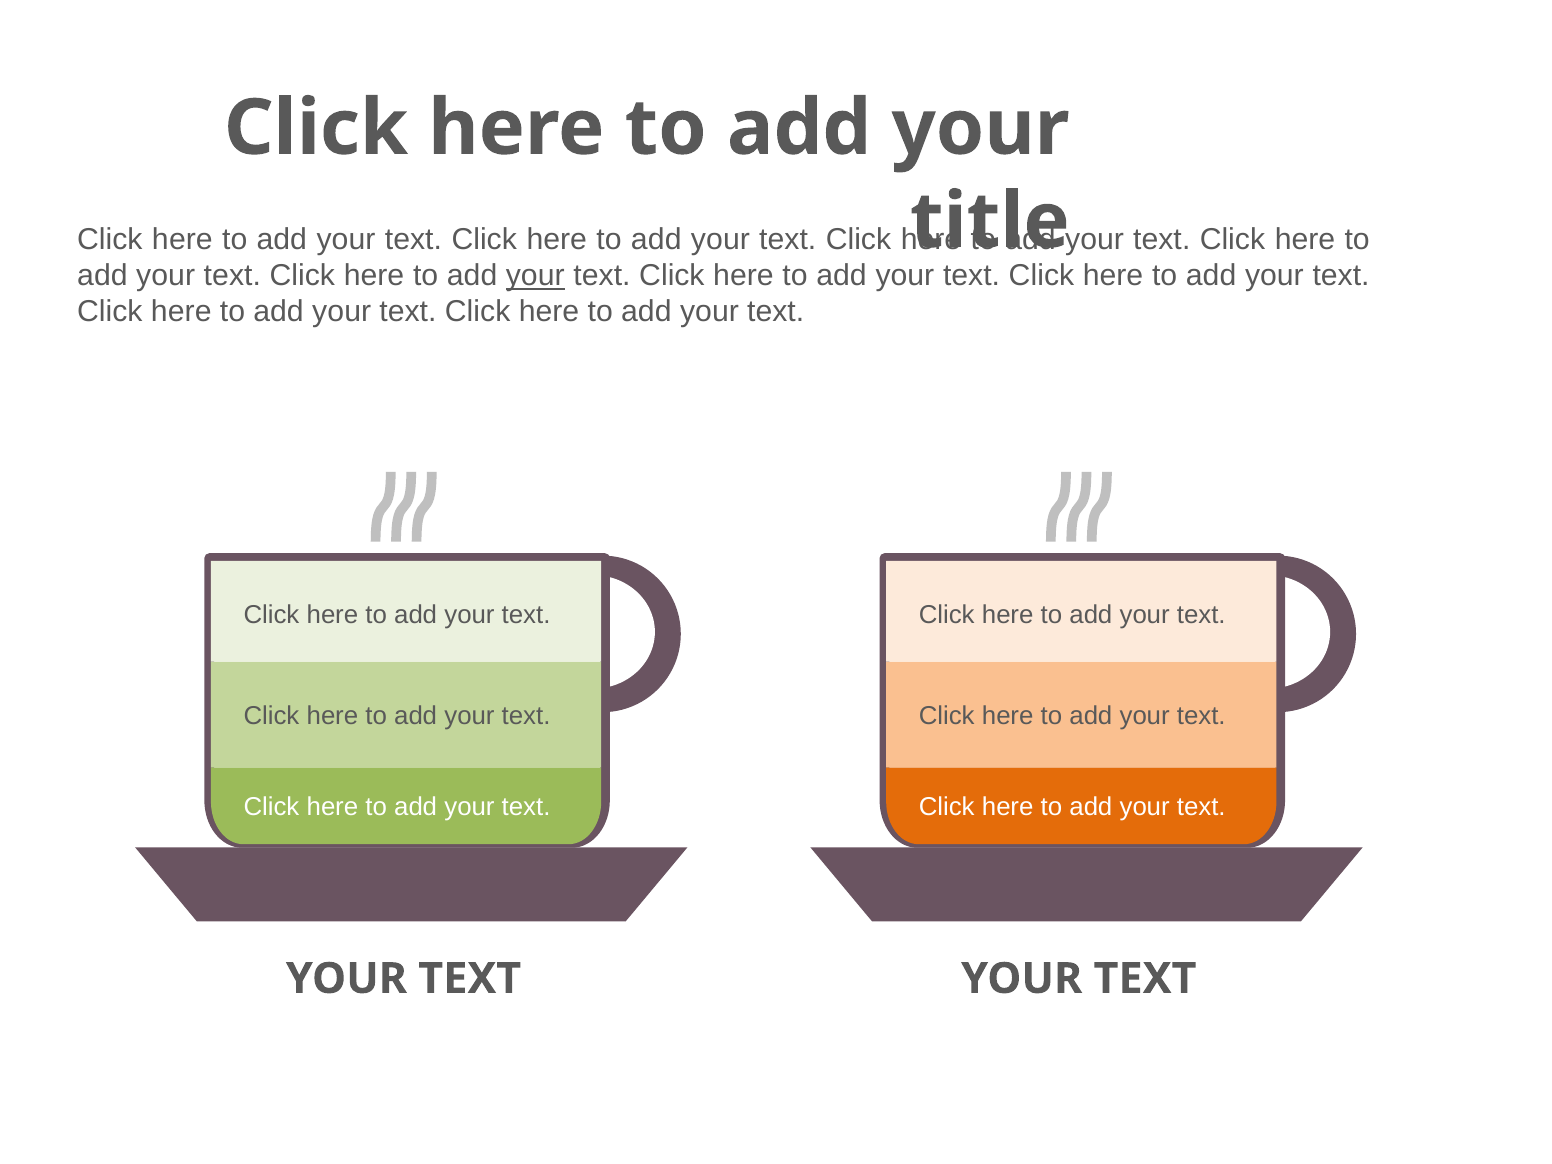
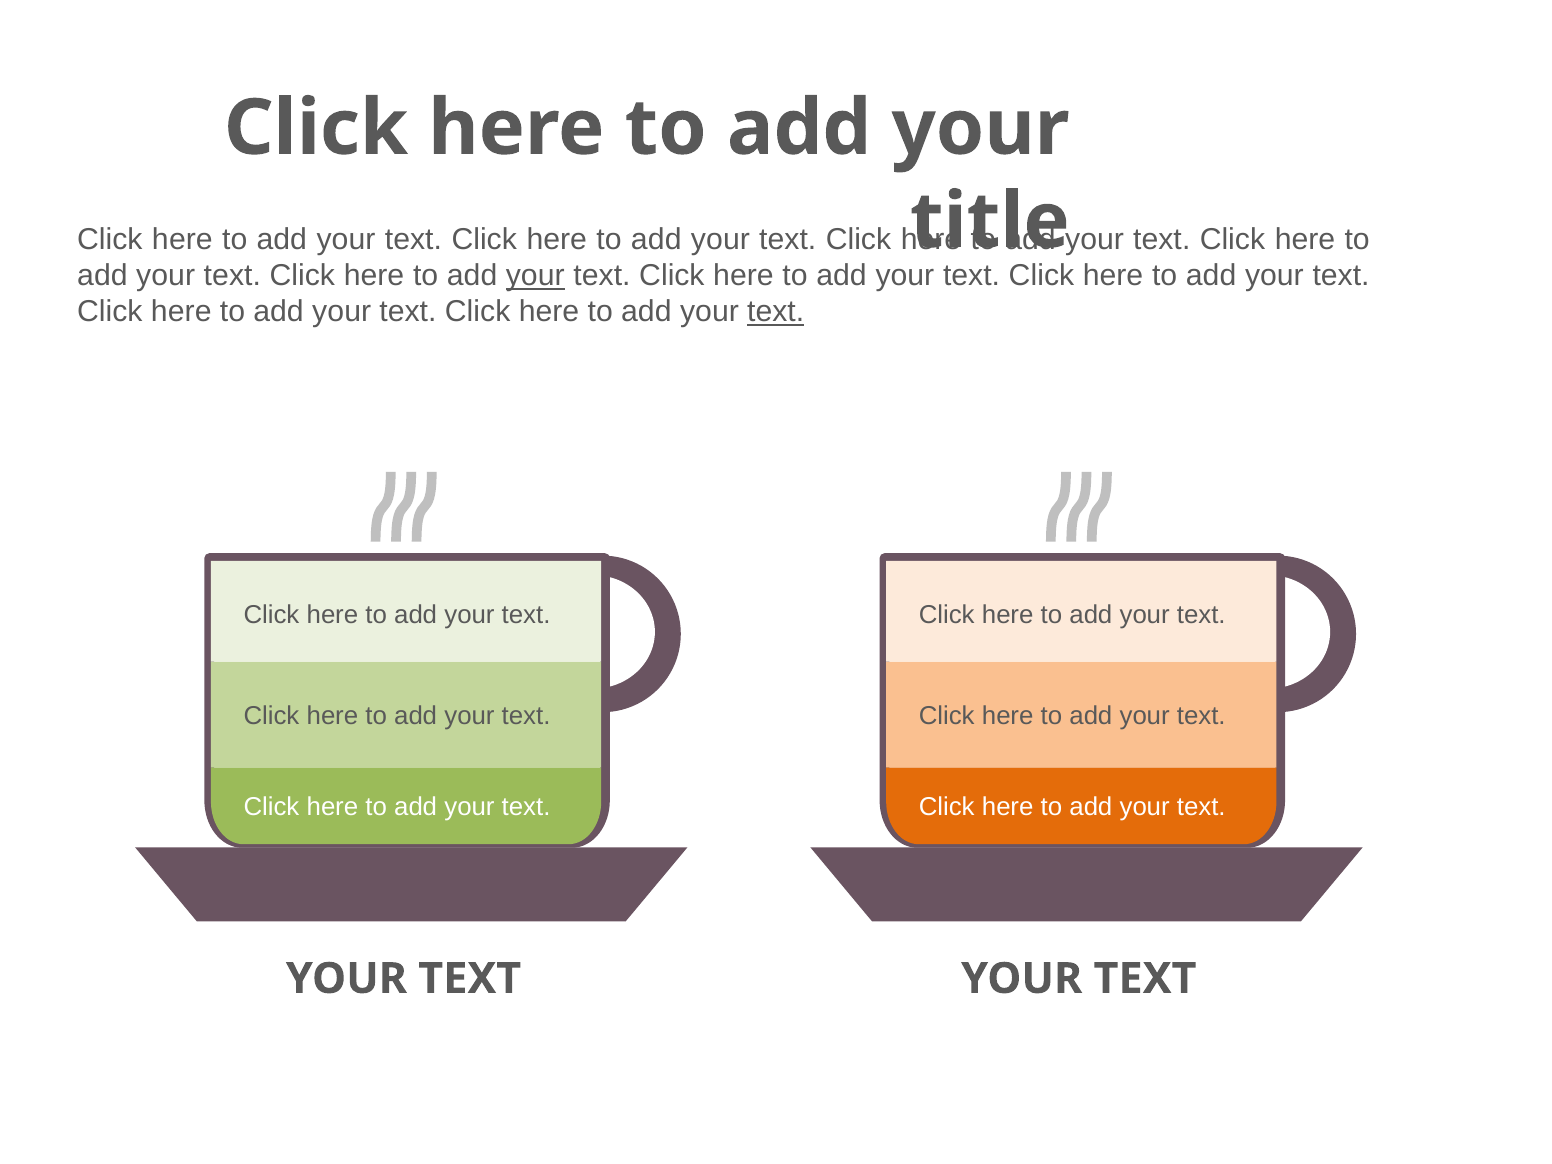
text underline: none -> present (776, 312)
